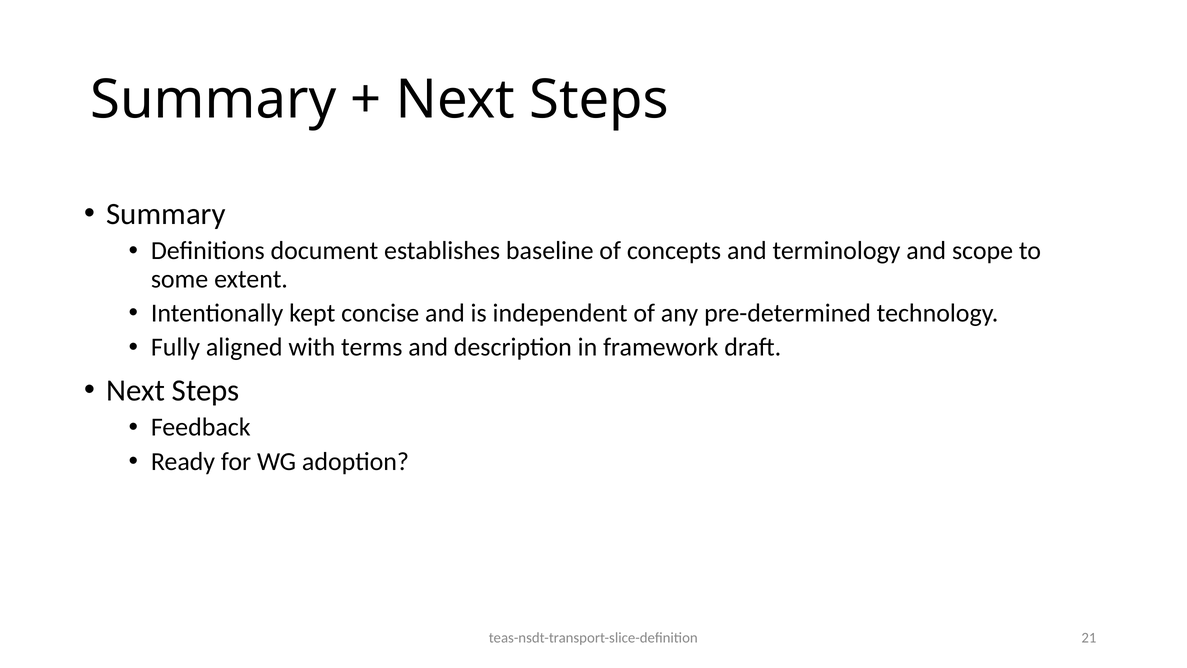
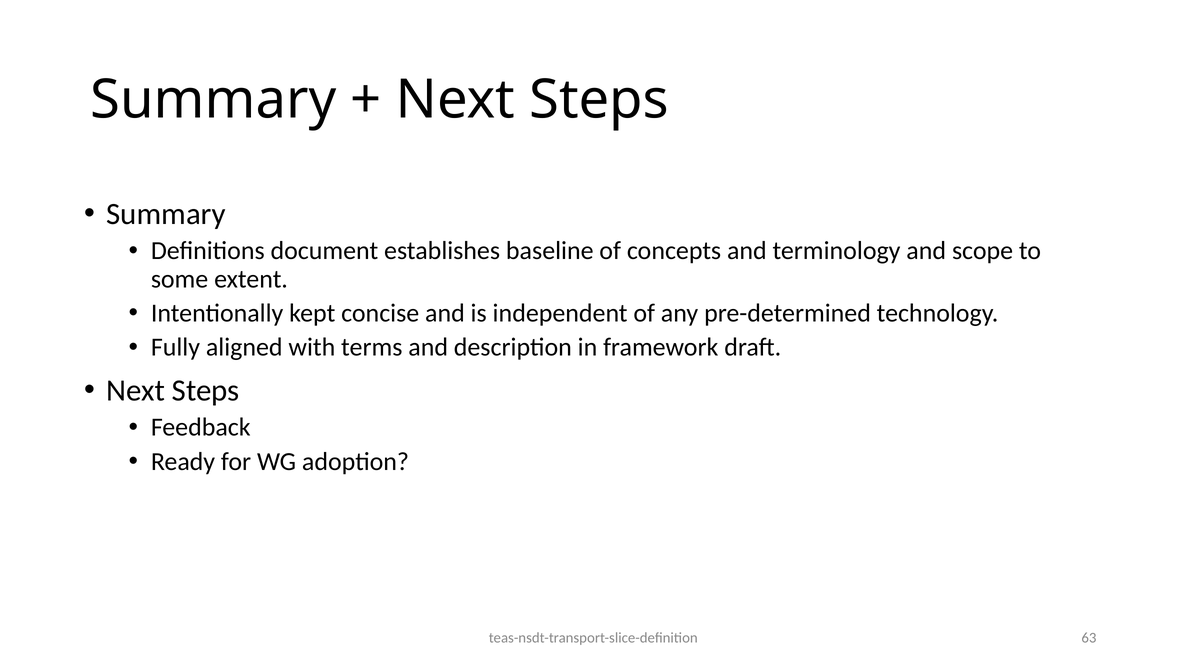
21: 21 -> 63 (1089, 637)
